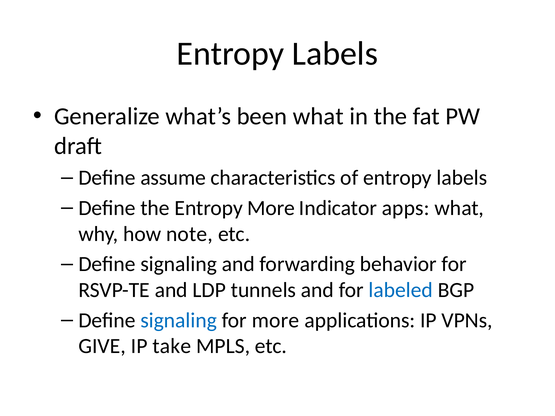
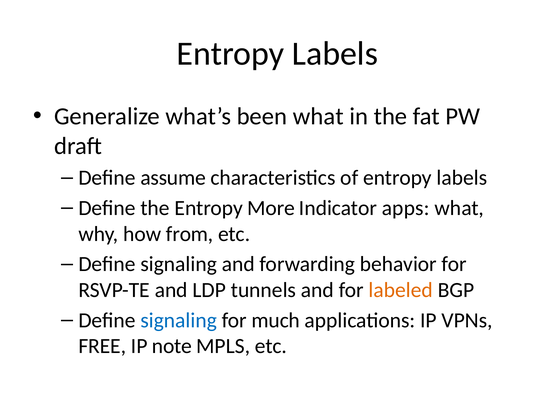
note: note -> from (190, 234)
labeled colour: blue -> orange (401, 290)
for more: more -> much (276, 320)
GIVE: GIVE -> FREE (102, 346)
take: take -> note (172, 346)
